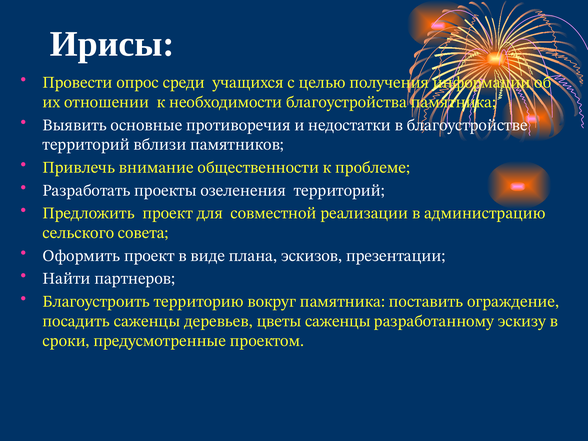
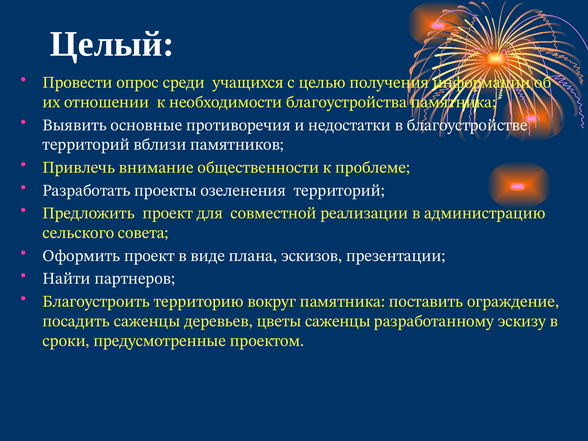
Ирисы: Ирисы -> Целый (112, 44)
